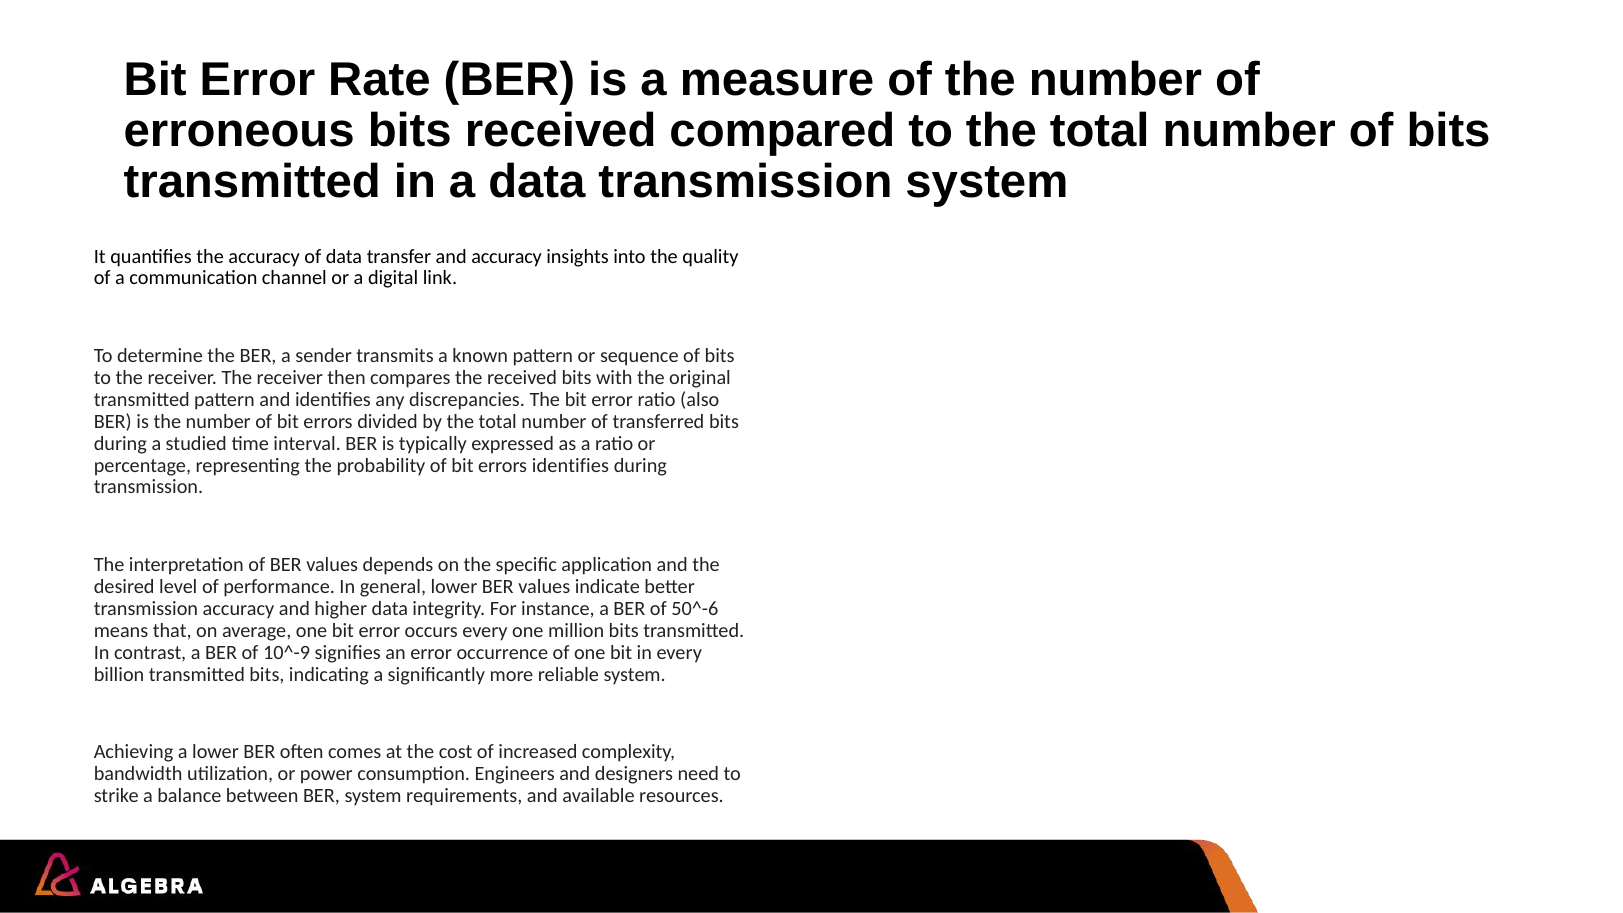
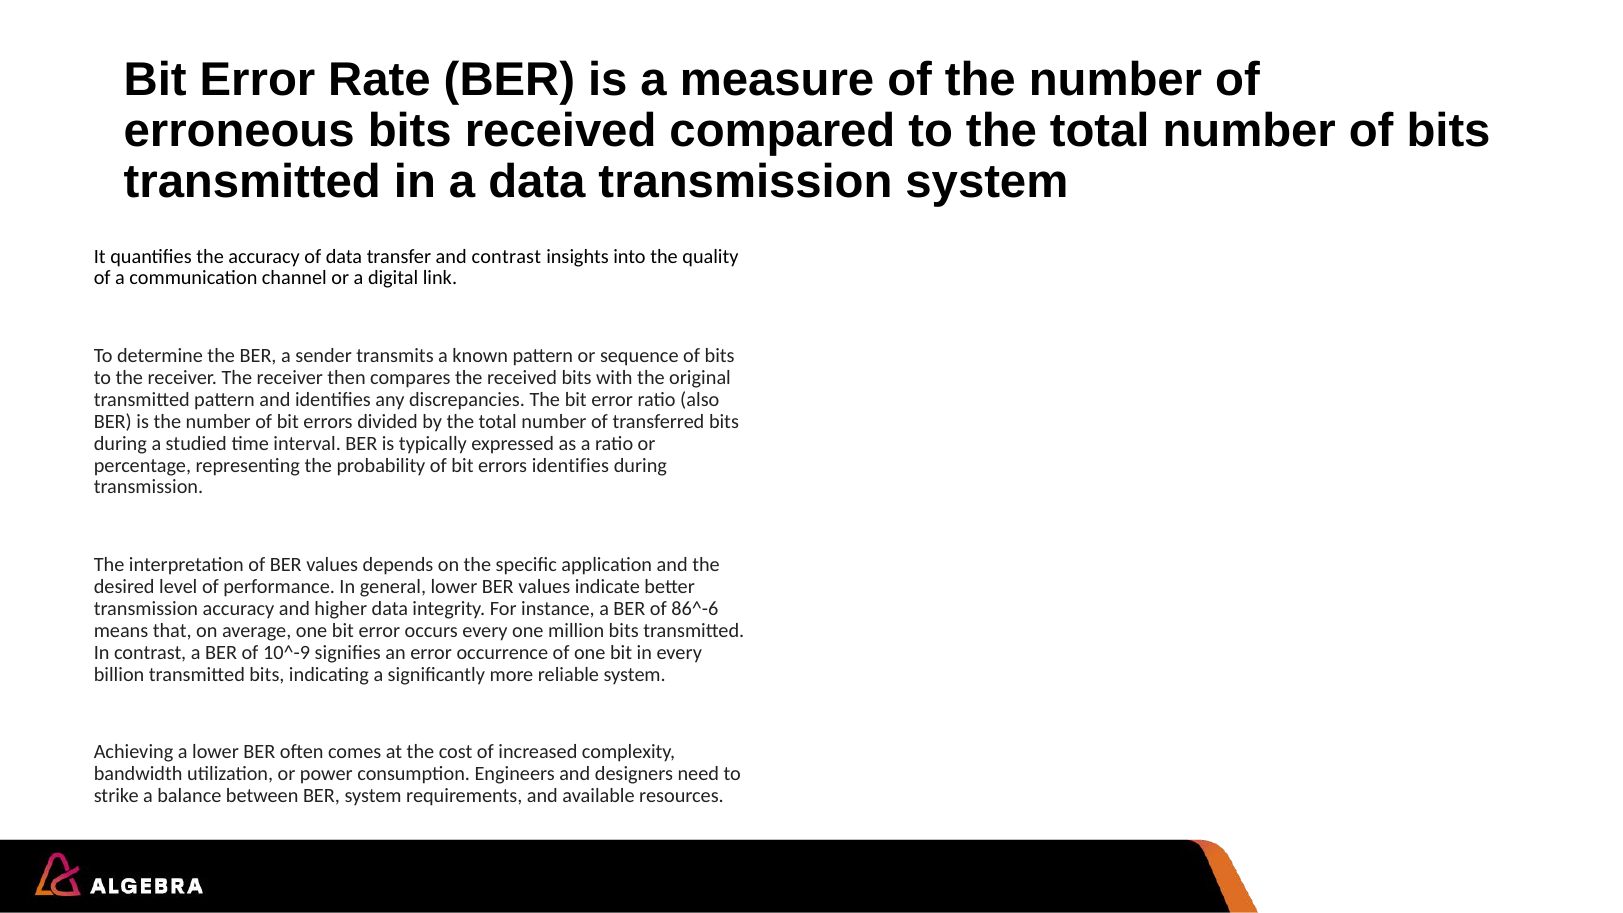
and accuracy: accuracy -> contrast (506, 256)
50^-6: 50^-6 -> 86^-6 (695, 609)
